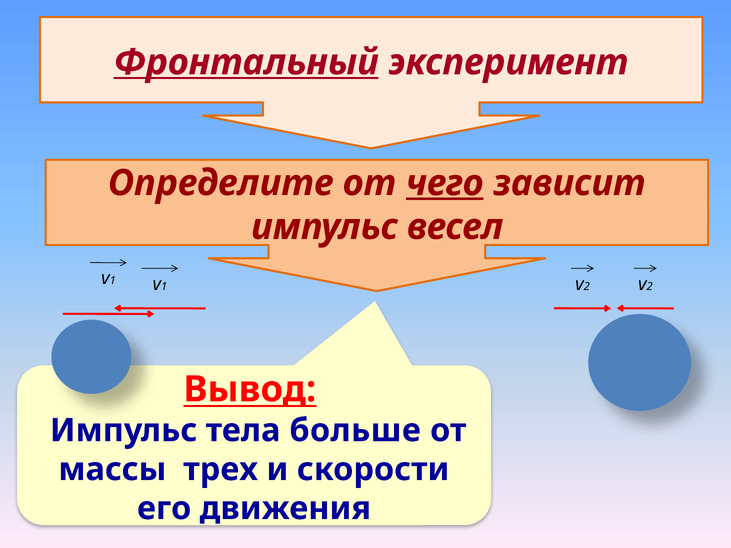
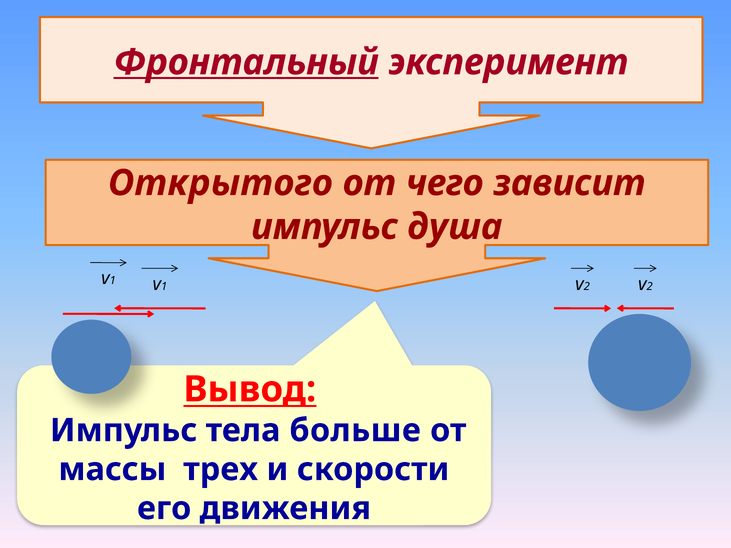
Определите: Определите -> Открытого (220, 183)
чего underline: present -> none (445, 183)
весел: весел -> душа (455, 227)
